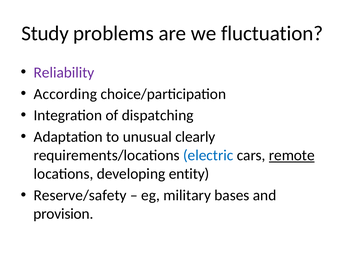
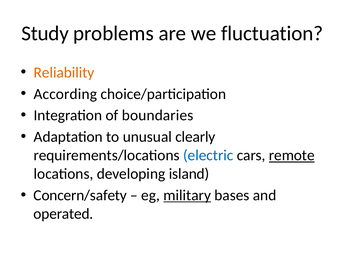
Reliability colour: purple -> orange (64, 72)
dispatching: dispatching -> boundaries (158, 115)
entity: entity -> island (189, 174)
Reserve/safety: Reserve/safety -> Concern/safety (80, 195)
military underline: none -> present (187, 195)
provision: provision -> operated (63, 213)
